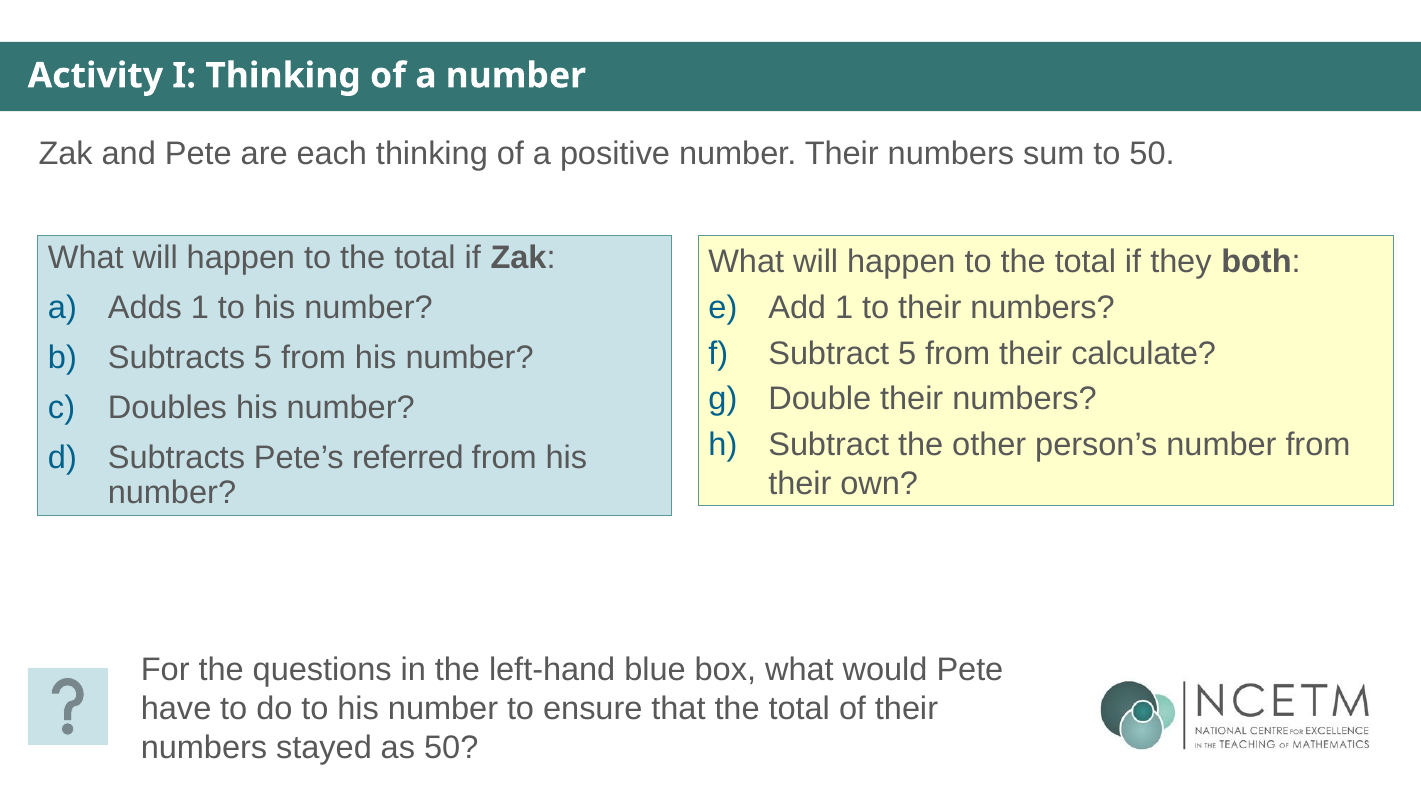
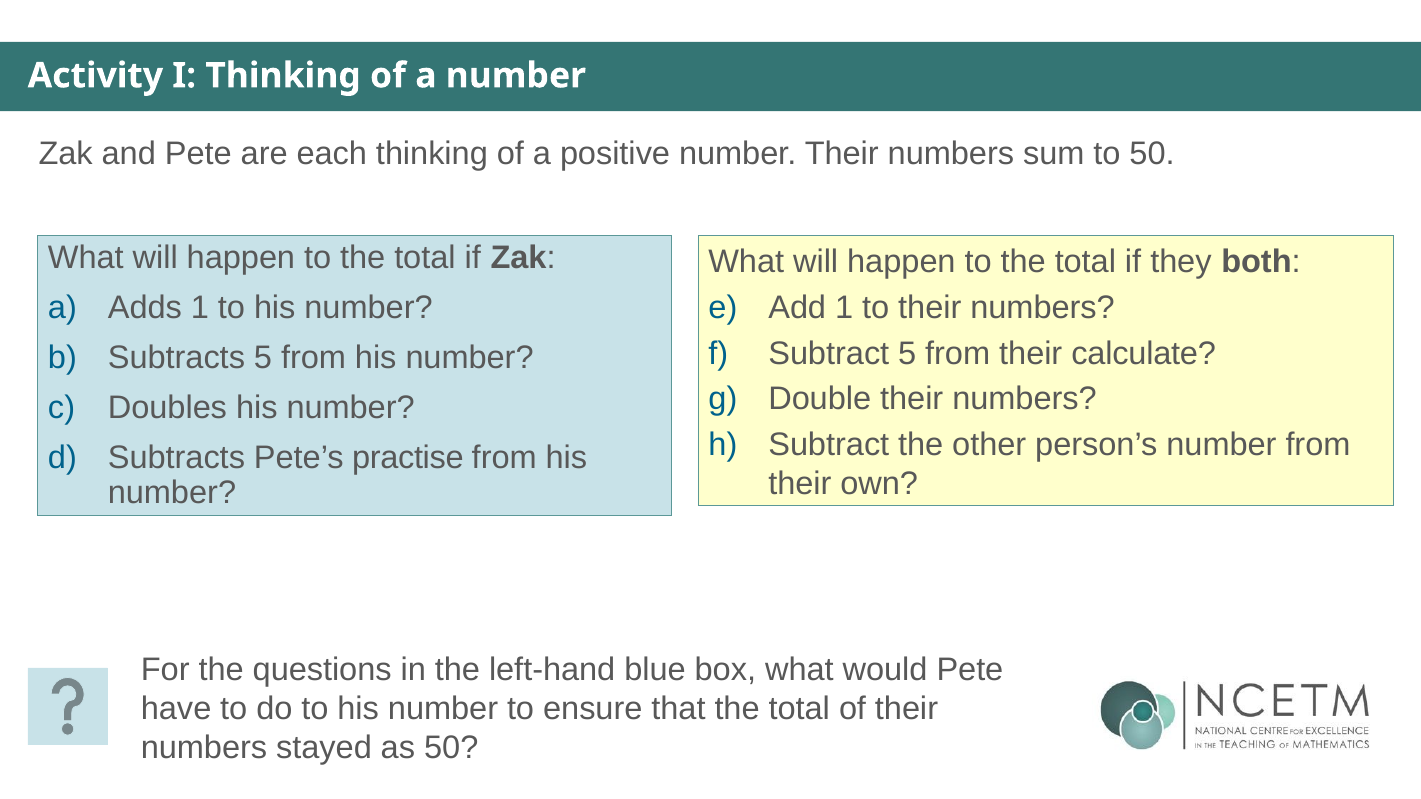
referred: referred -> practise (408, 458)
